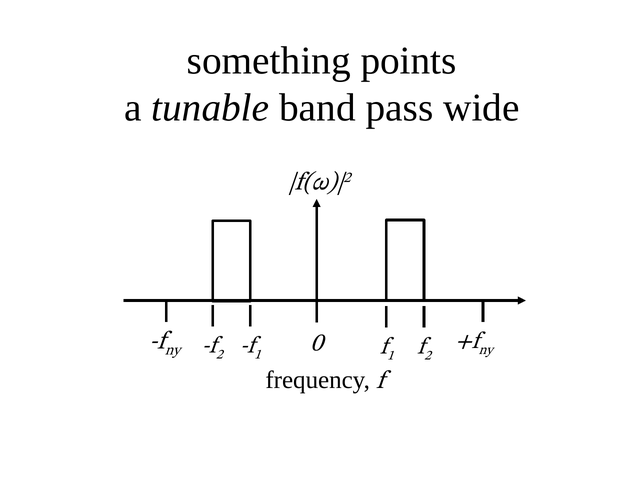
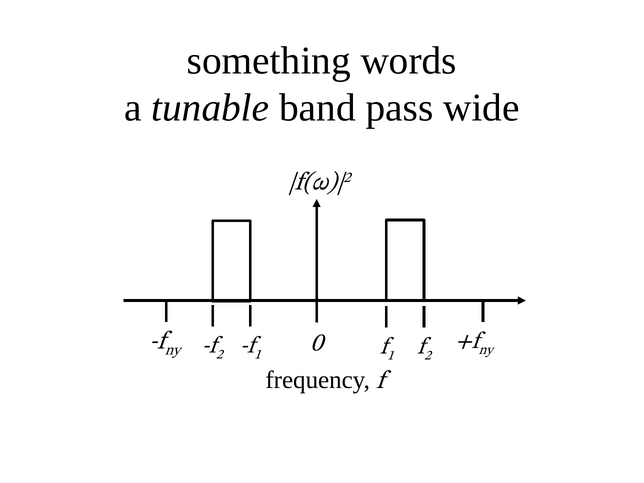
points: points -> words (409, 61)
